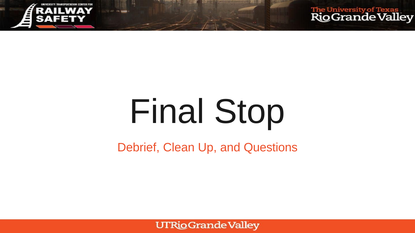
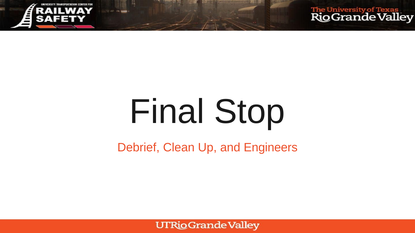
Questions: Questions -> Engineers (271, 148)
